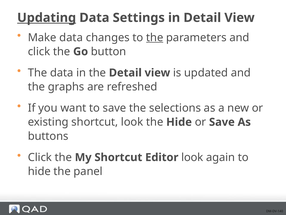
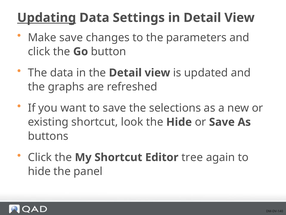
Make data: data -> save (71, 37)
the underline: present -> none (155, 37)
Editor look: look -> tree (192, 157)
